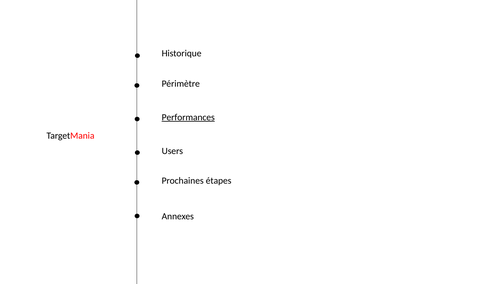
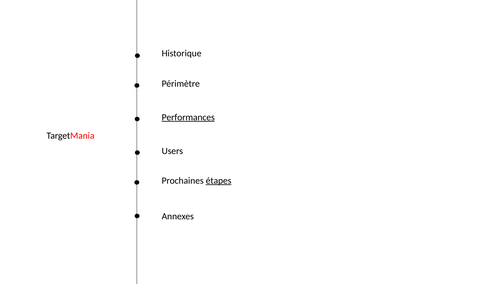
étapes underline: none -> present (219, 180)
